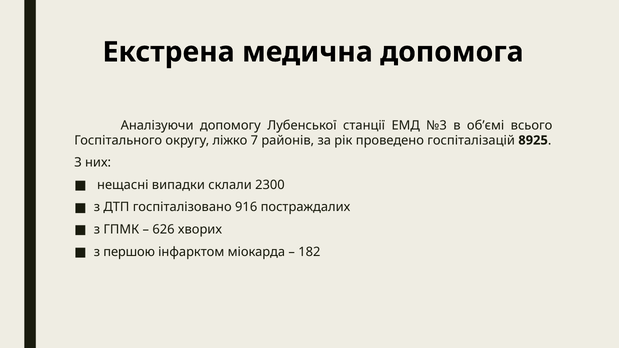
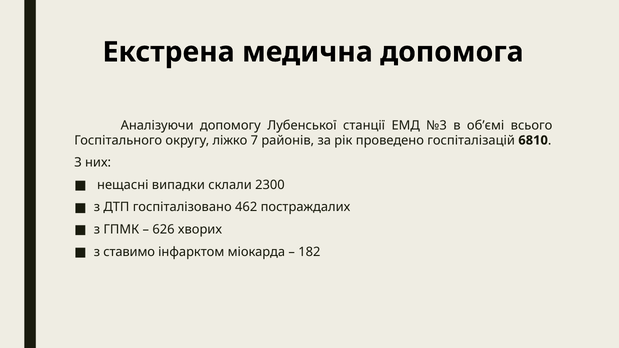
8925: 8925 -> 6810 (533, 140)
916: 916 -> 462 (246, 207)
першою: першою -> ставимо (129, 252)
